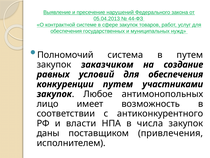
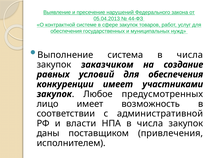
Полномочий: Полномочий -> Выполнение (65, 55)
система в путем: путем -> числа (190, 55)
конкуренции путем: путем -> имеет (118, 84)
антимонопольных: антимонопольных -> предусмотренных (162, 94)
антиконкурентного: антиконкурентного -> административной (160, 113)
